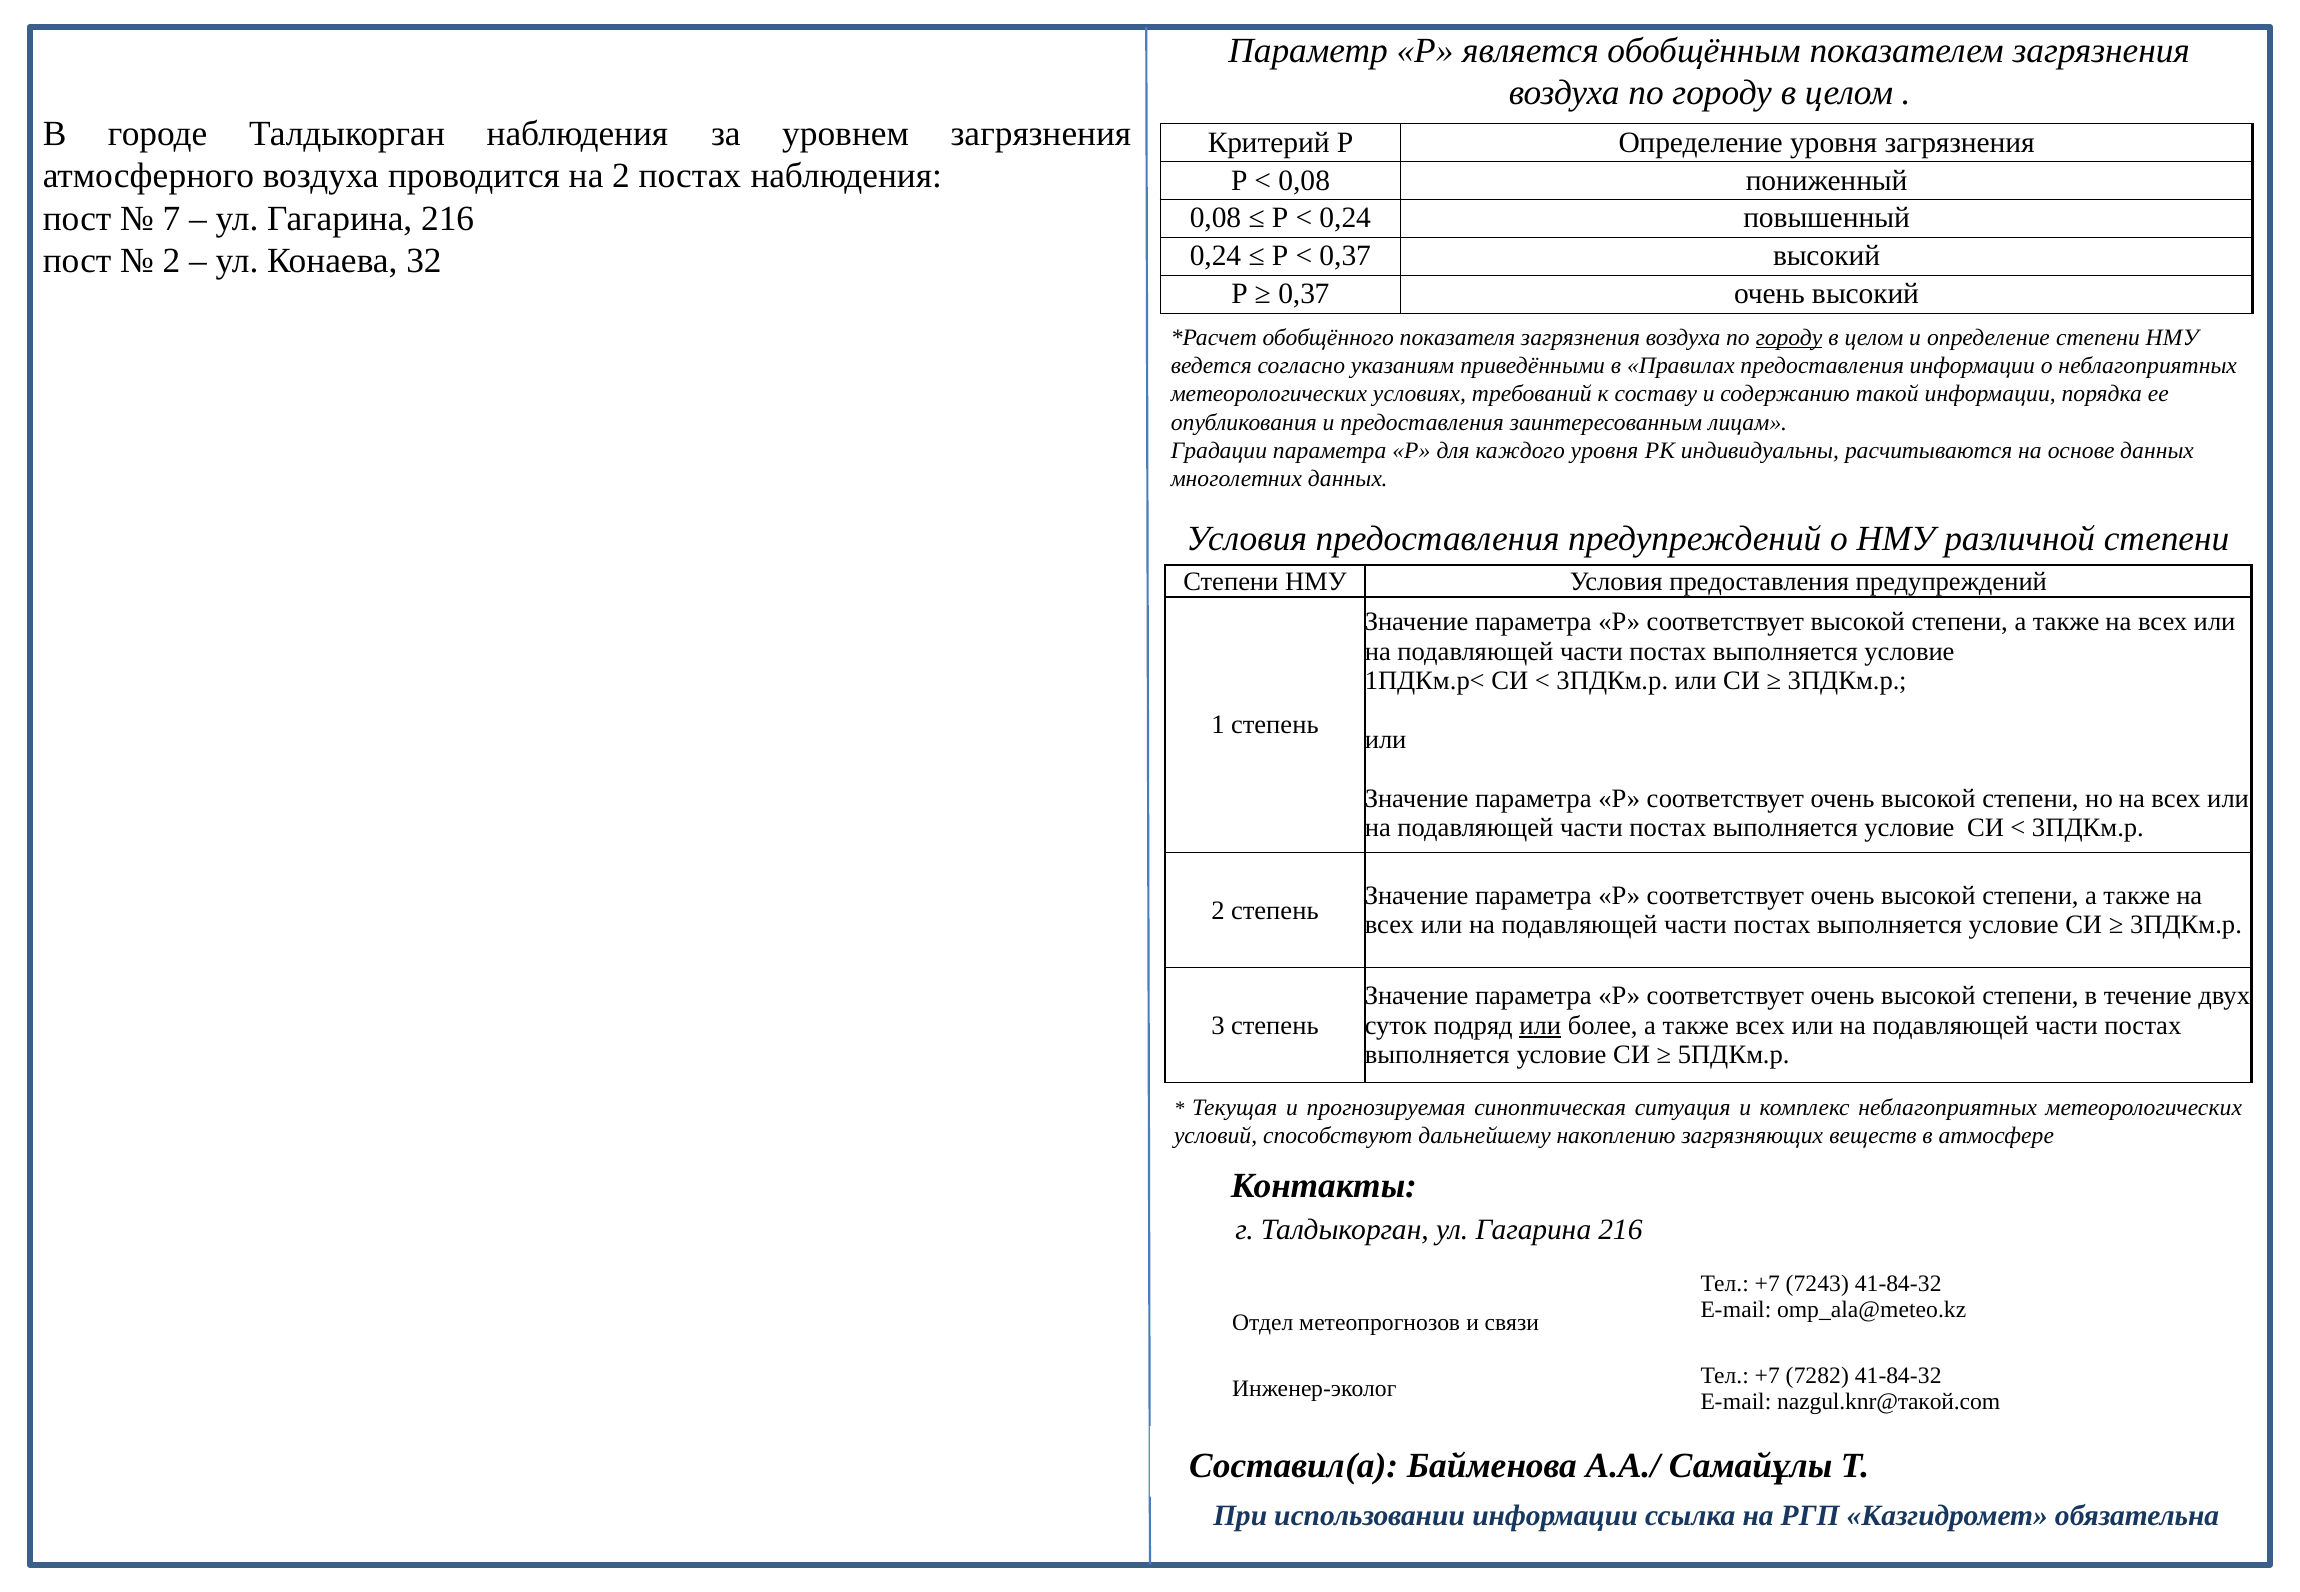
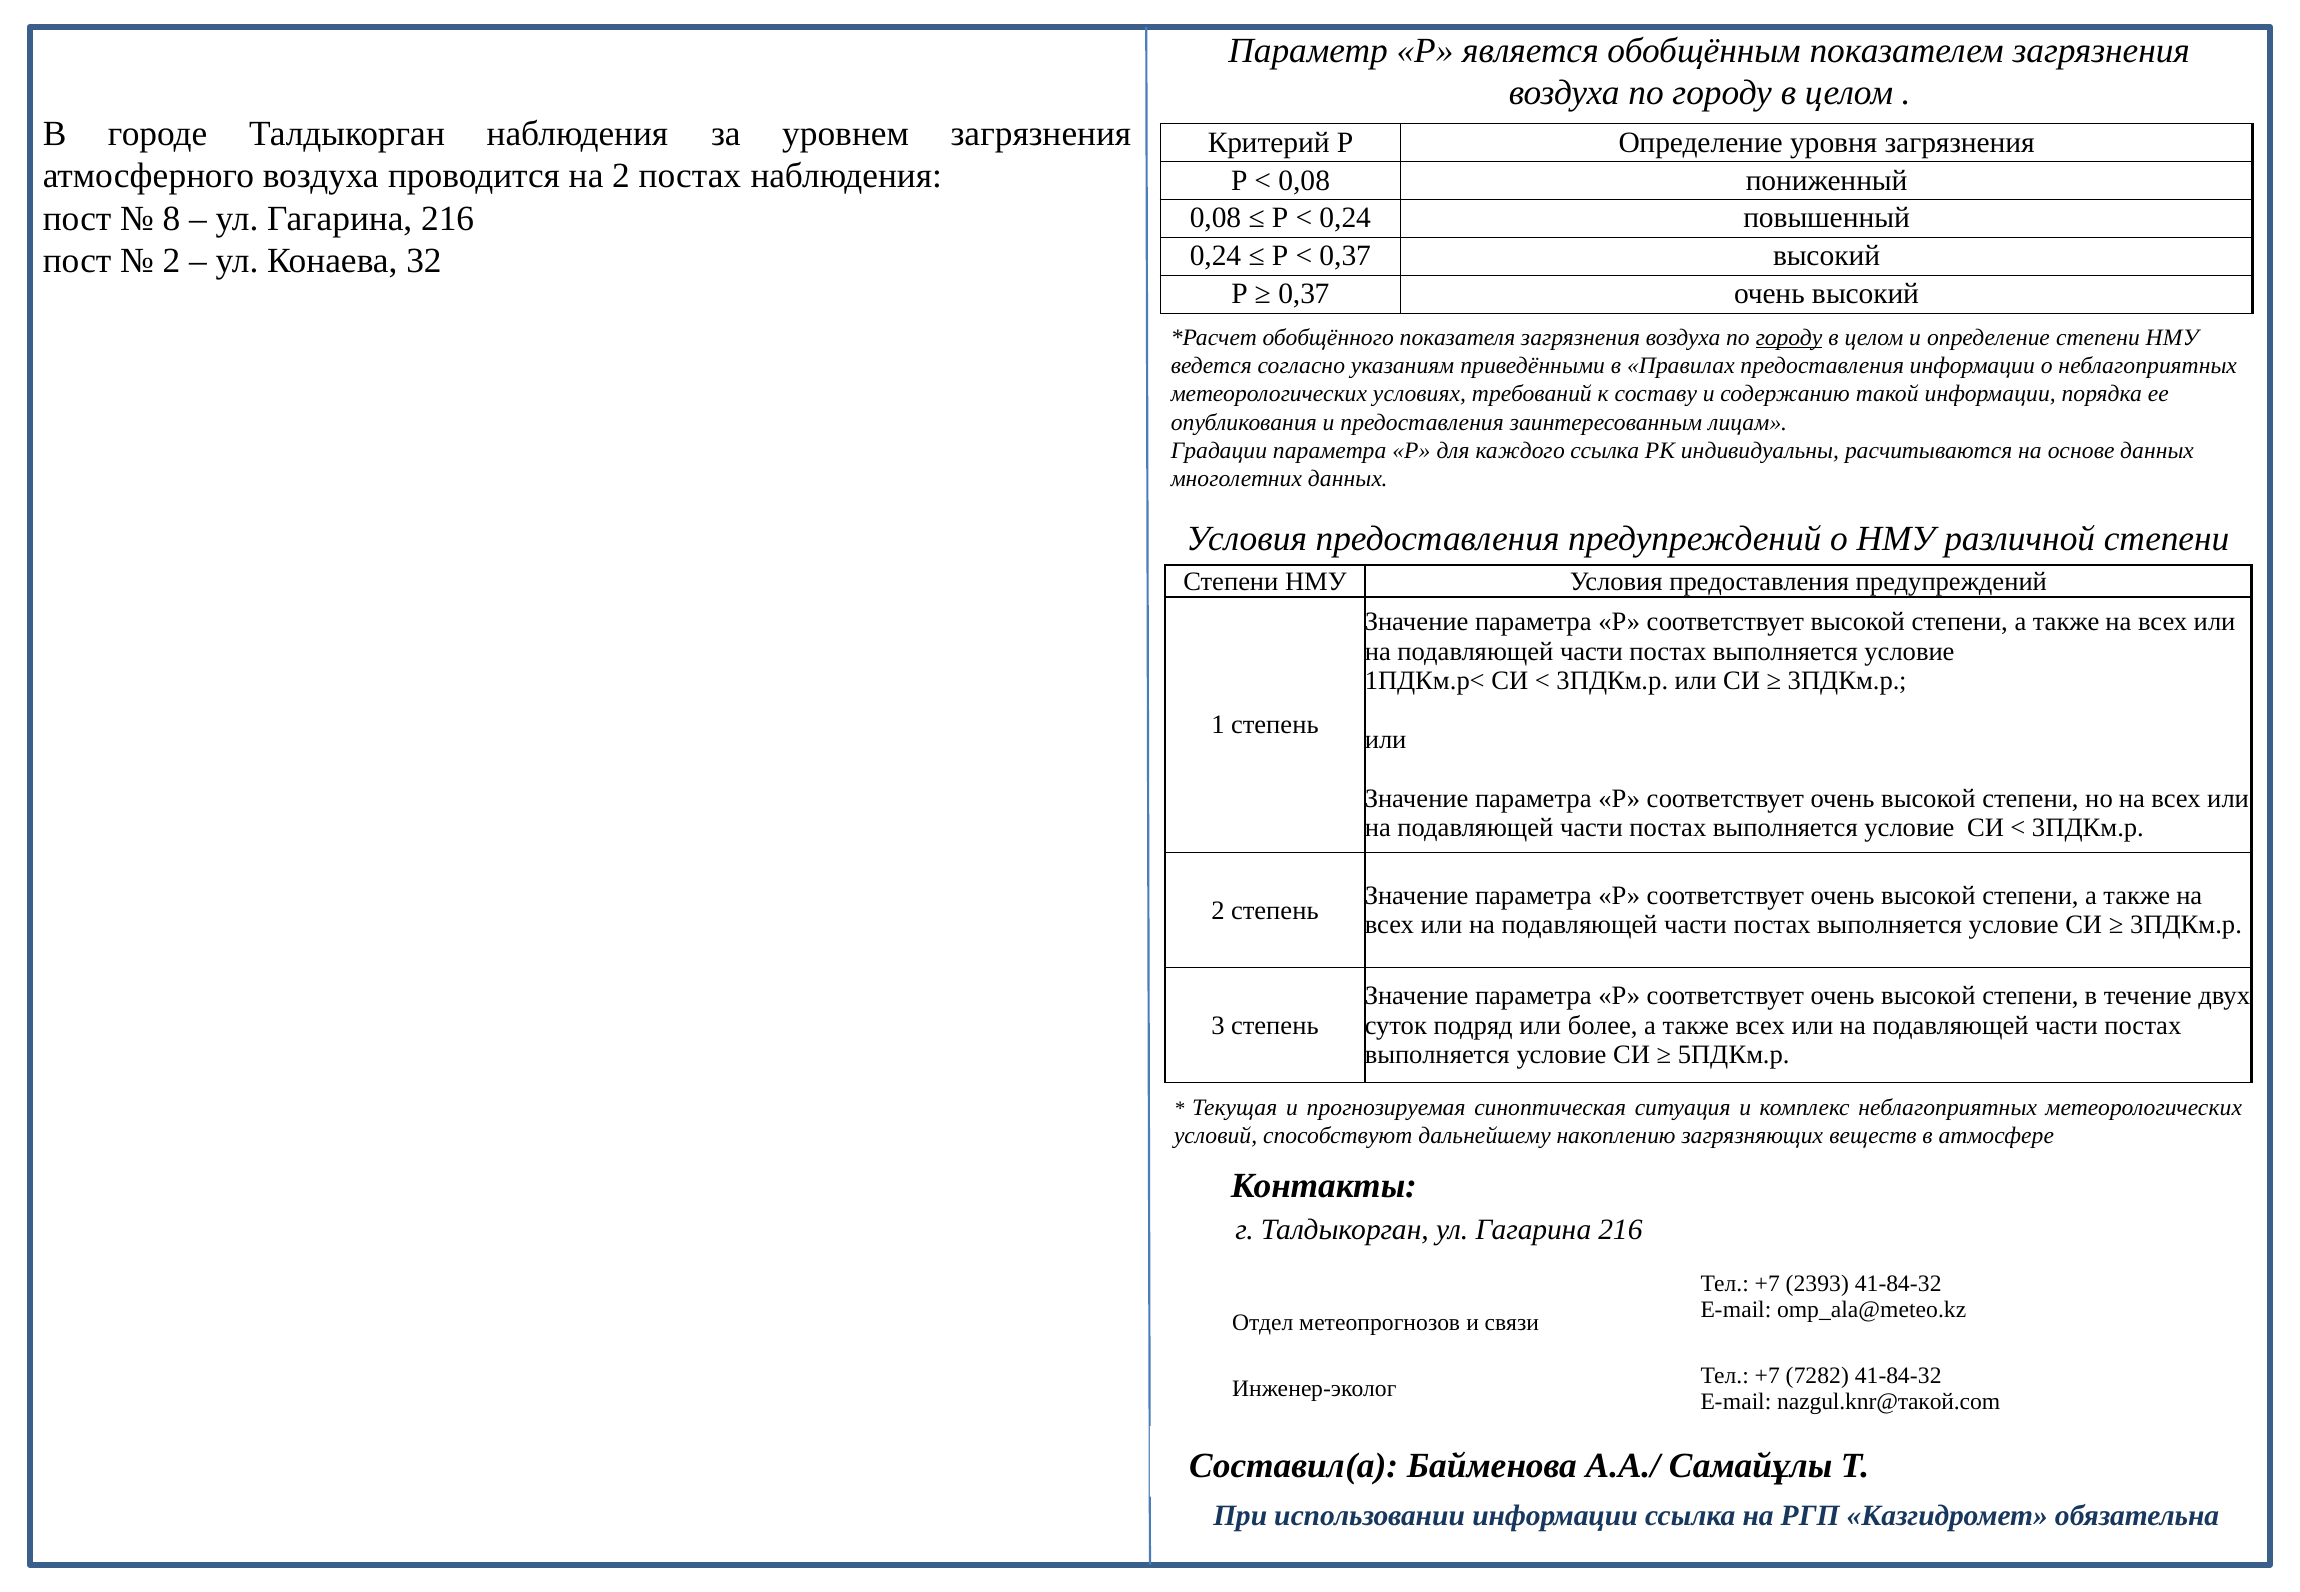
7: 7 -> 8 (171, 219)
каждого уровня: уровня -> ссылка (1605, 451)
или underline: present -> none (1540, 1026)
7243: 7243 -> 2393 (1817, 1284)
